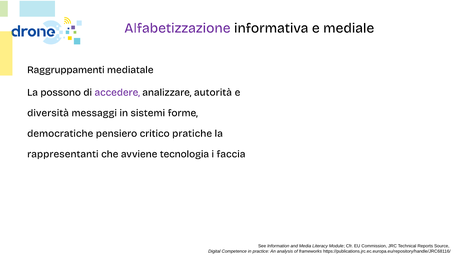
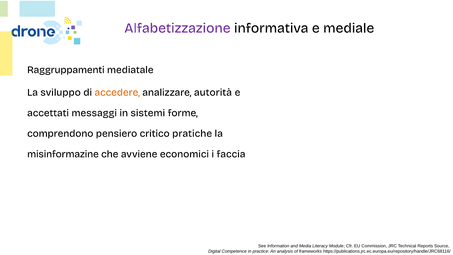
possono: possono -> sviluppo (61, 92)
accedere colour: purple -> orange (117, 92)
diversità: diversità -> accettati (48, 113)
democratiche: democratiche -> comprendono (60, 133)
rappresentanti: rappresentanti -> misinformazine (63, 154)
tecnologia: tecnologia -> economici (184, 154)
